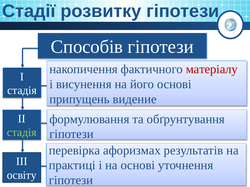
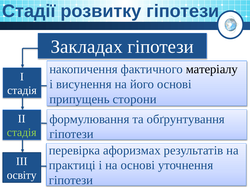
Способів: Способів -> Закладах (87, 47)
матеріалу colour: red -> black (212, 69)
видение: видение -> сторони (135, 99)
